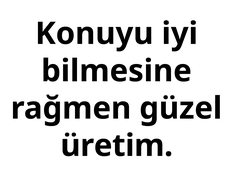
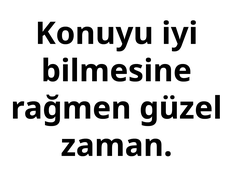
üretim: üretim -> zaman (117, 145)
